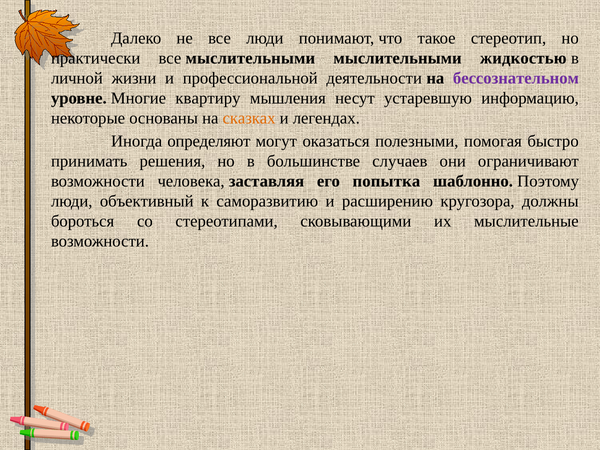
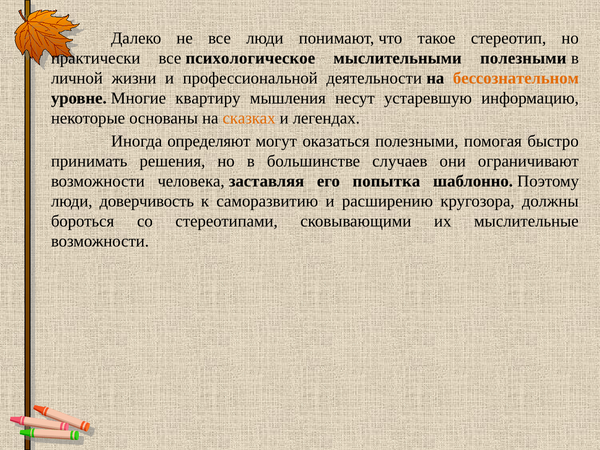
все мыслительными: мыслительными -> психологическое (250, 58)
мыслительными жидкостью: жидкостью -> полезными (523, 58)
бессознательном colour: purple -> orange (516, 78)
объективный: объективный -> доверчивость (147, 201)
